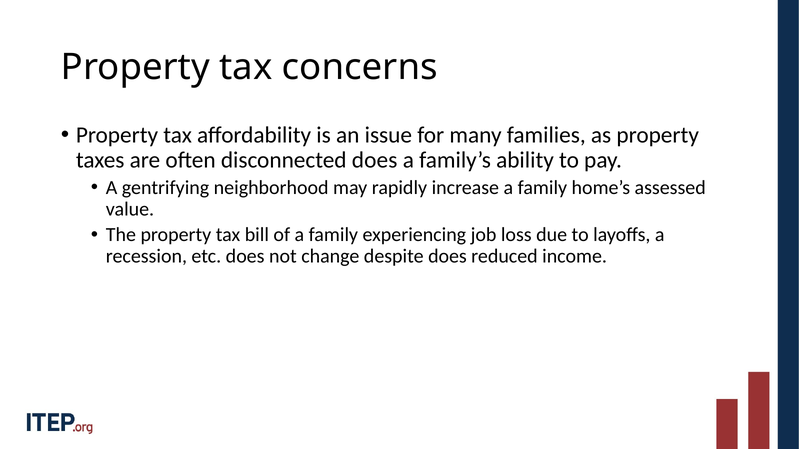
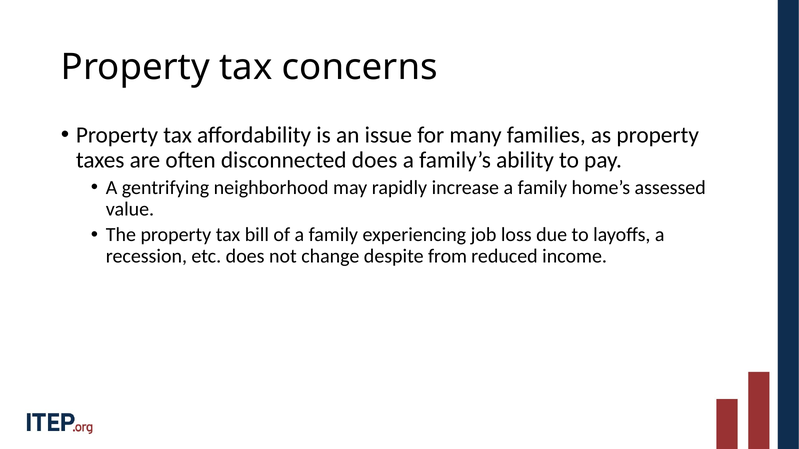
despite does: does -> from (448, 257)
